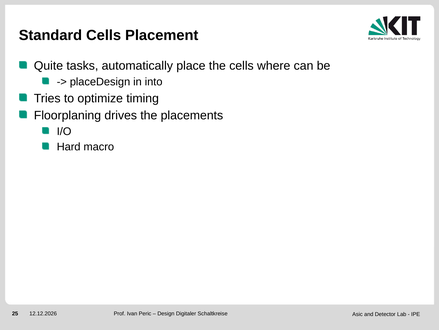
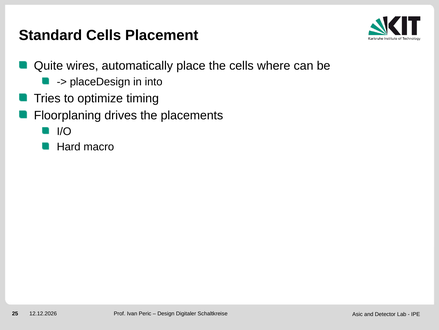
tasks: tasks -> wires (82, 66)
